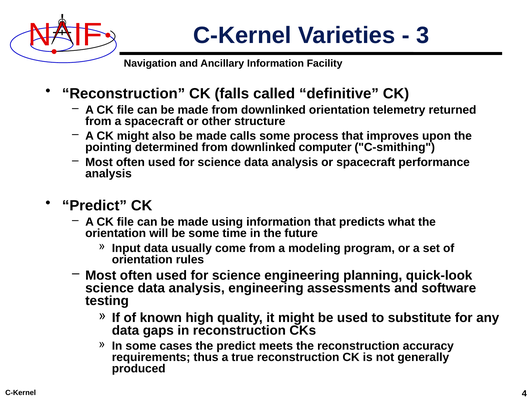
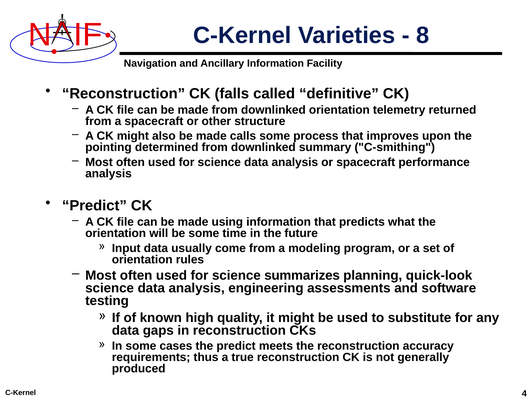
3: 3 -> 8 (423, 36)
computer: computer -> summary (325, 147)
science engineering: engineering -> summarizes (302, 276)
